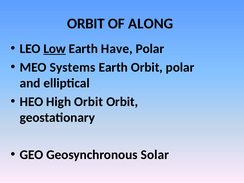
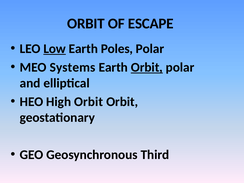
ALONG: ALONG -> ESCAPE (151, 24)
Have: Have -> Poles (117, 49)
Orbit underline: none -> present (147, 67)
Solar: Solar -> Third (155, 155)
